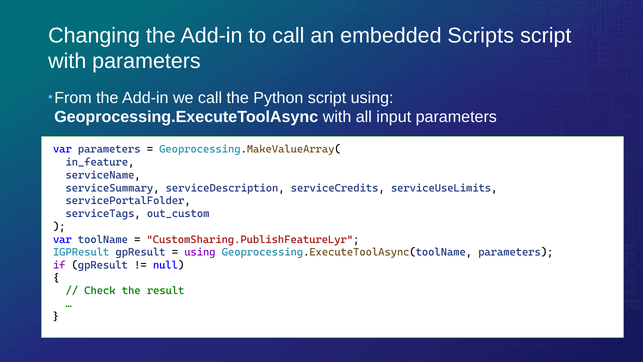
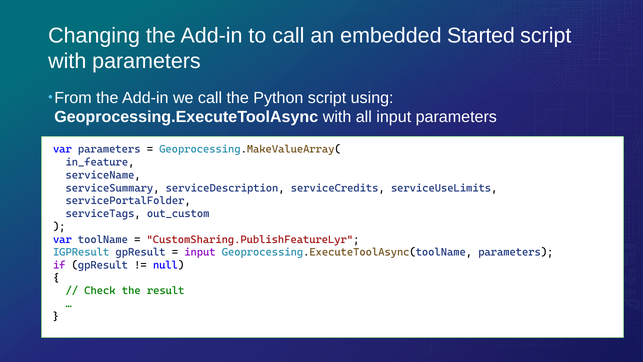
Scripts: Scripts -> Started (481, 35)
using: using -> input (200, 252)
